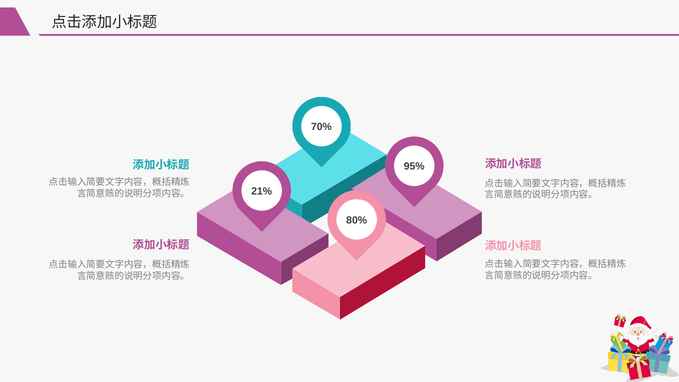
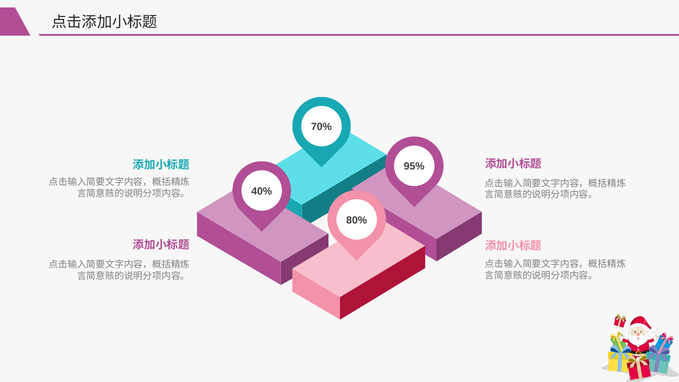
21%: 21% -> 40% (262, 191)
